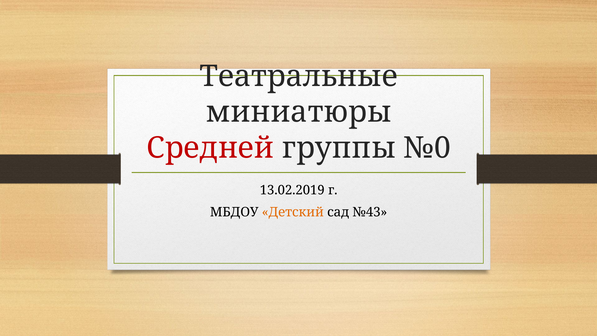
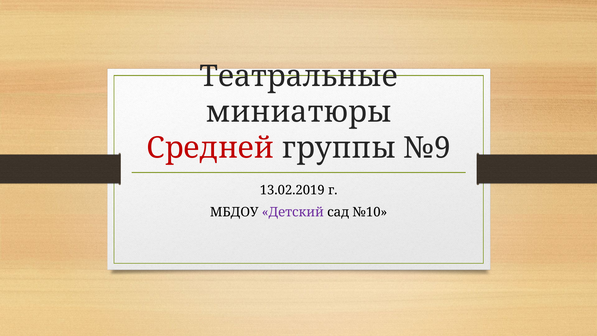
№0: №0 -> №9 (427, 148)
Детский colour: orange -> purple (293, 212)
№43: №43 -> №10 (370, 212)
